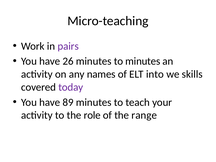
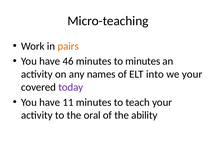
pairs colour: purple -> orange (68, 46)
26: 26 -> 46 (68, 61)
we skills: skills -> your (192, 74)
89: 89 -> 11 (68, 102)
role: role -> oral (92, 115)
range: range -> ability (144, 115)
